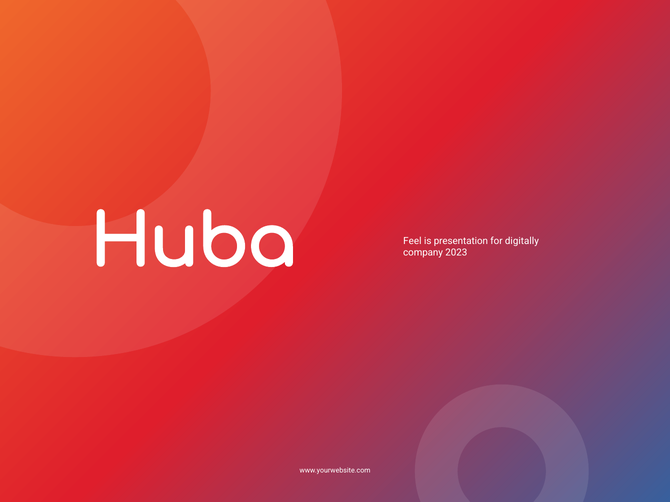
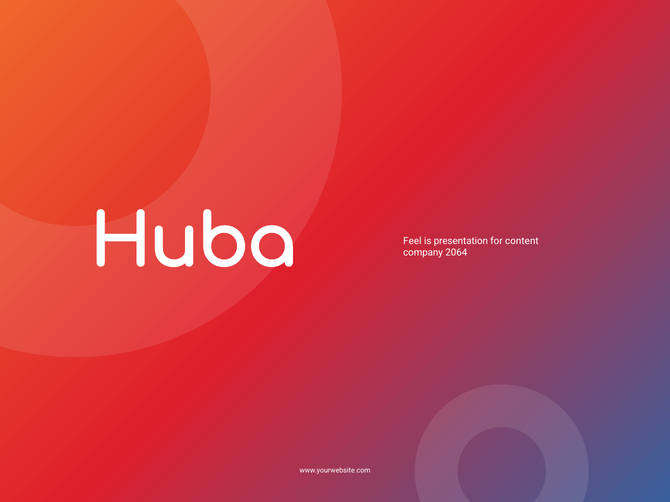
digitally: digitally -> content (522, 241)
2023: 2023 -> 2064 (456, 253)
